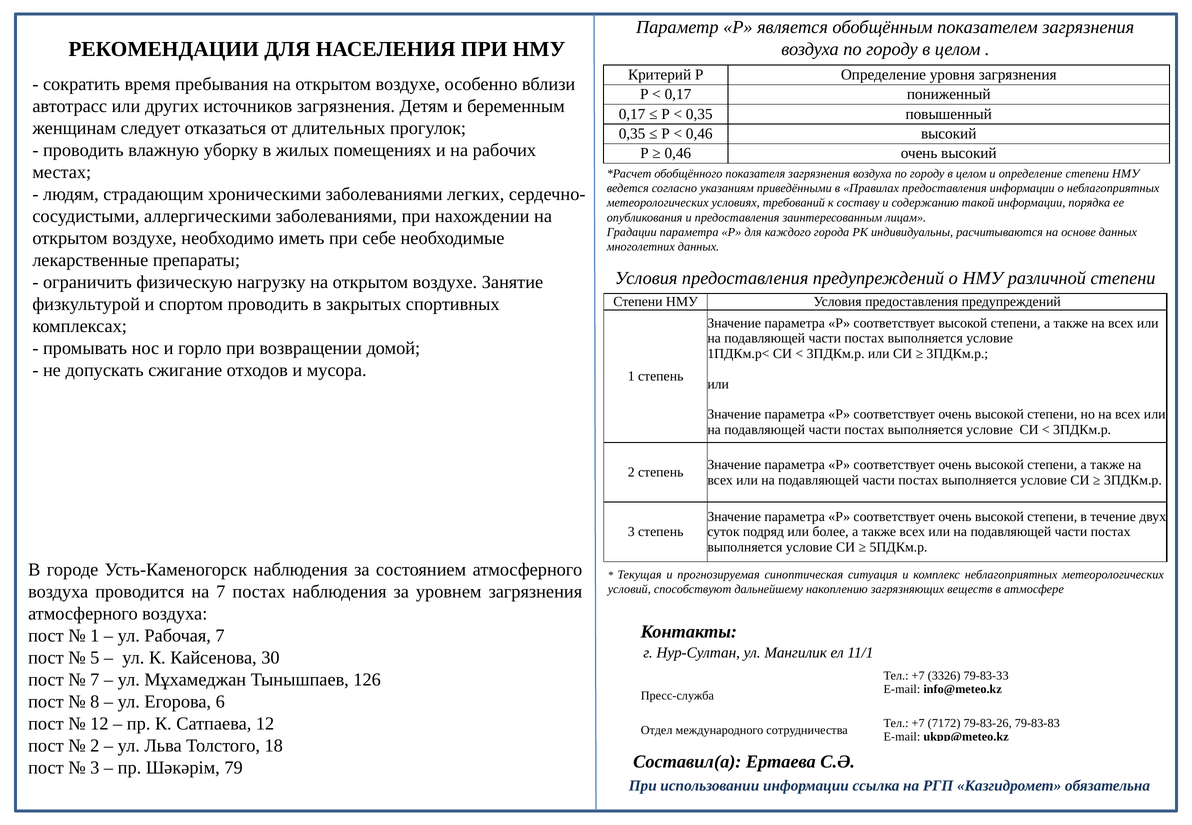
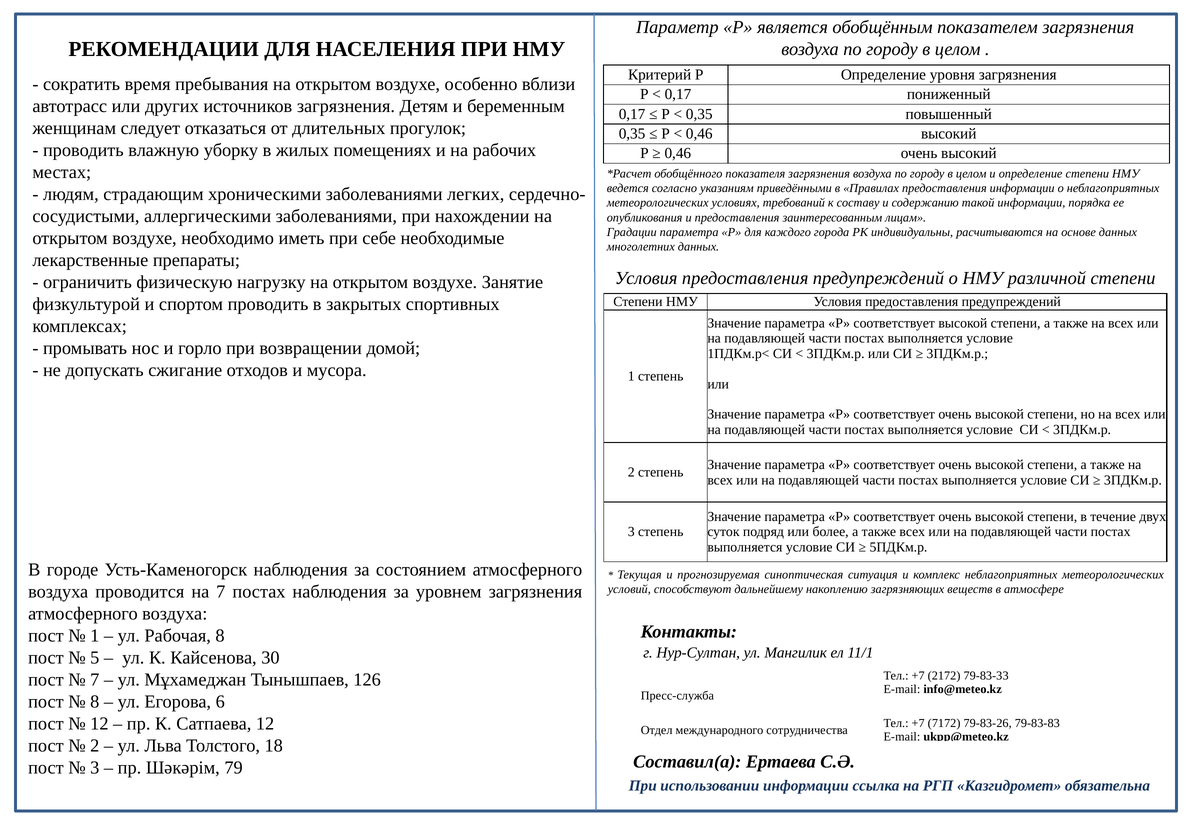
Рабочая 7: 7 -> 8 (220, 636)
3326: 3326 -> 2172 (944, 676)
